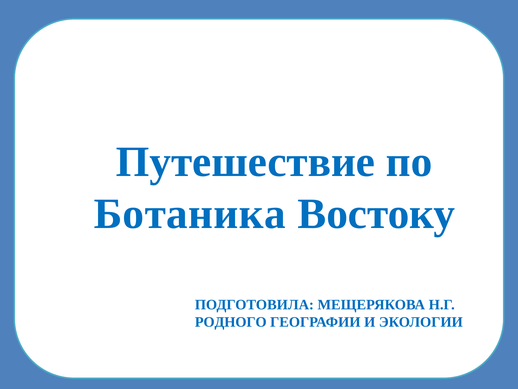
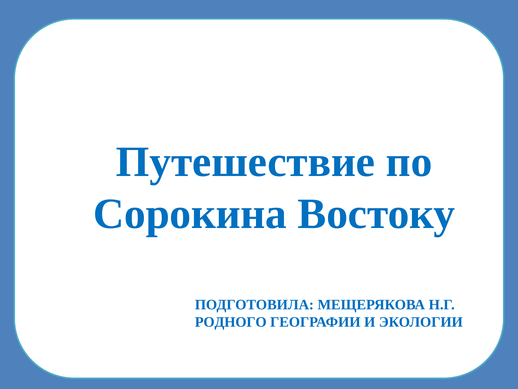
Ботаника: Ботаника -> Сорокина (190, 214)
